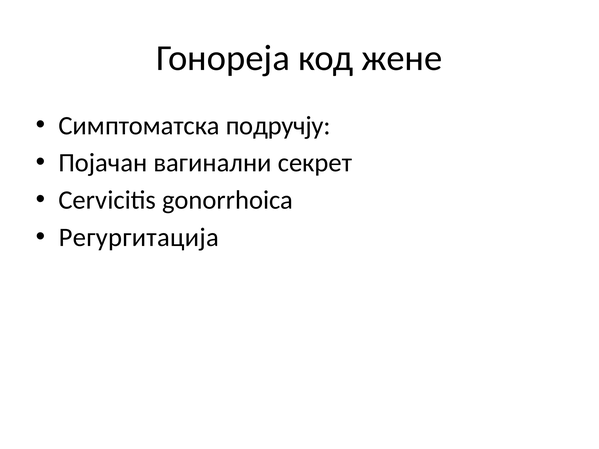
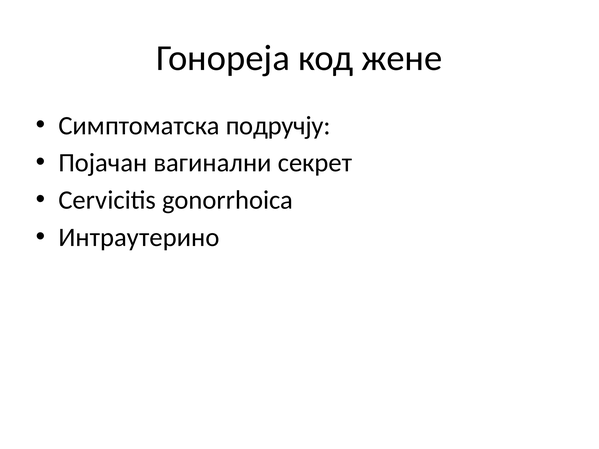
Регургитација: Регургитација -> Интраутерино (139, 238)
